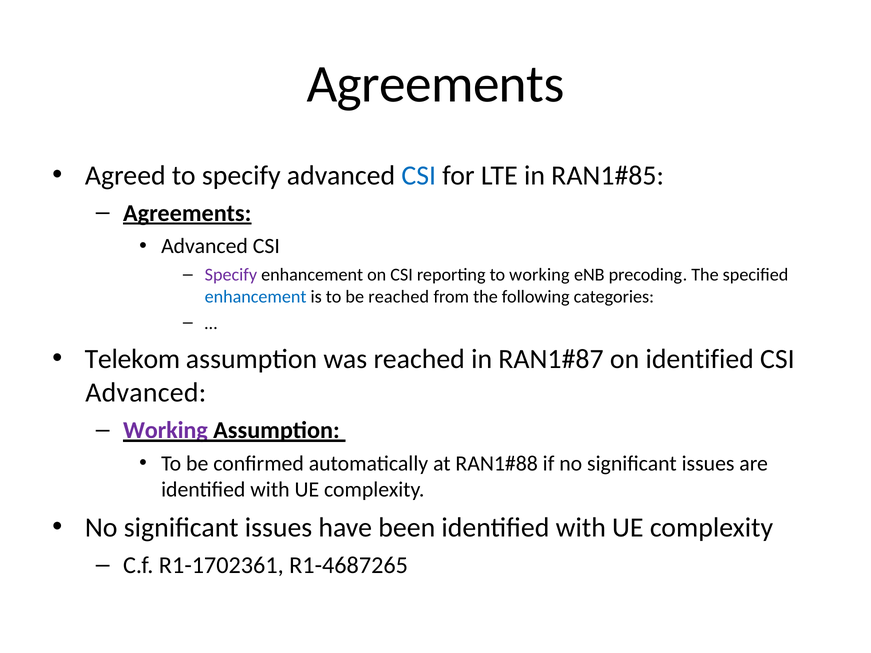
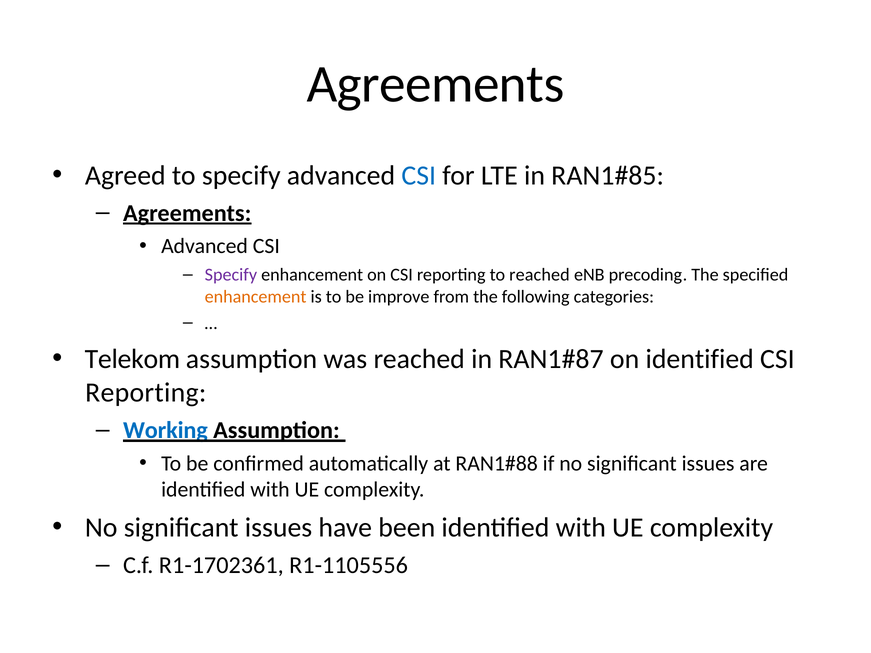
to working: working -> reached (539, 275)
enhancement colour: blue -> orange (256, 297)
be reached: reached -> improve (399, 297)
Advanced: Advanced -> Reporting (146, 393)
Working colour: purple -> blue (165, 430)
R1-4687265: R1-4687265 -> R1-1105556 (349, 565)
